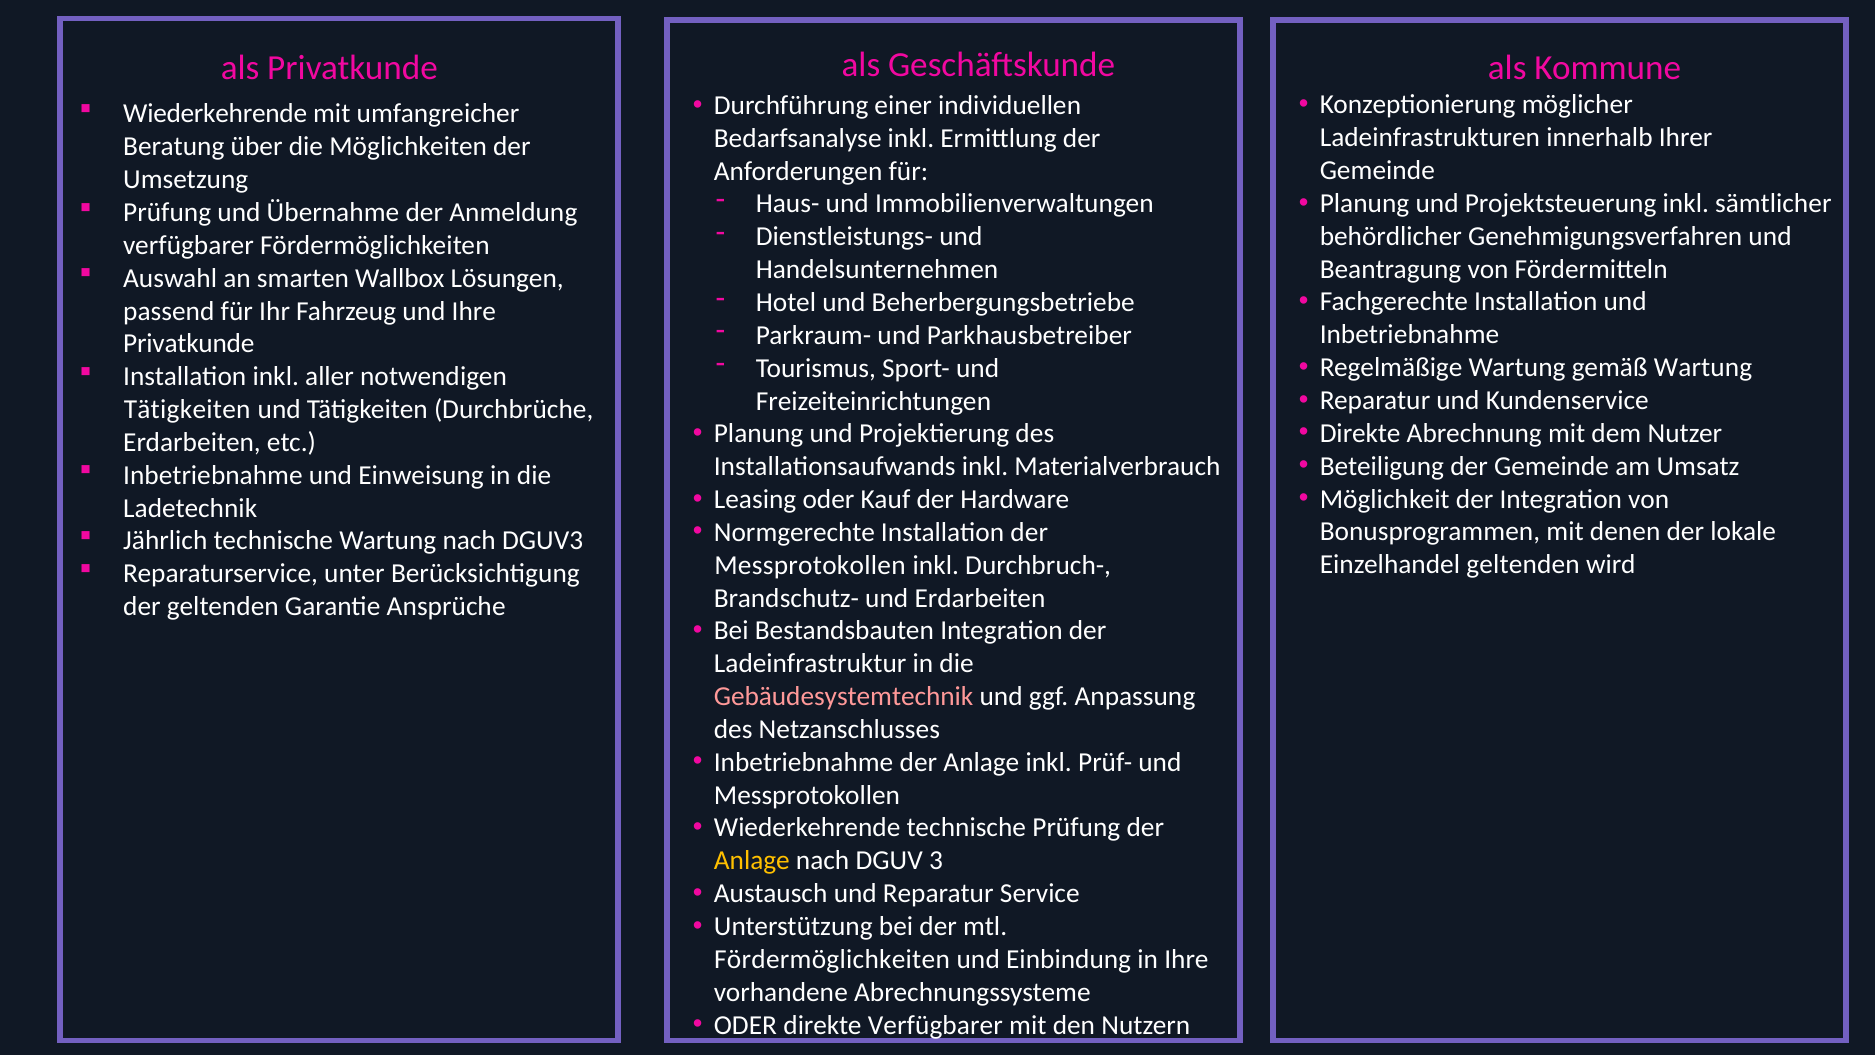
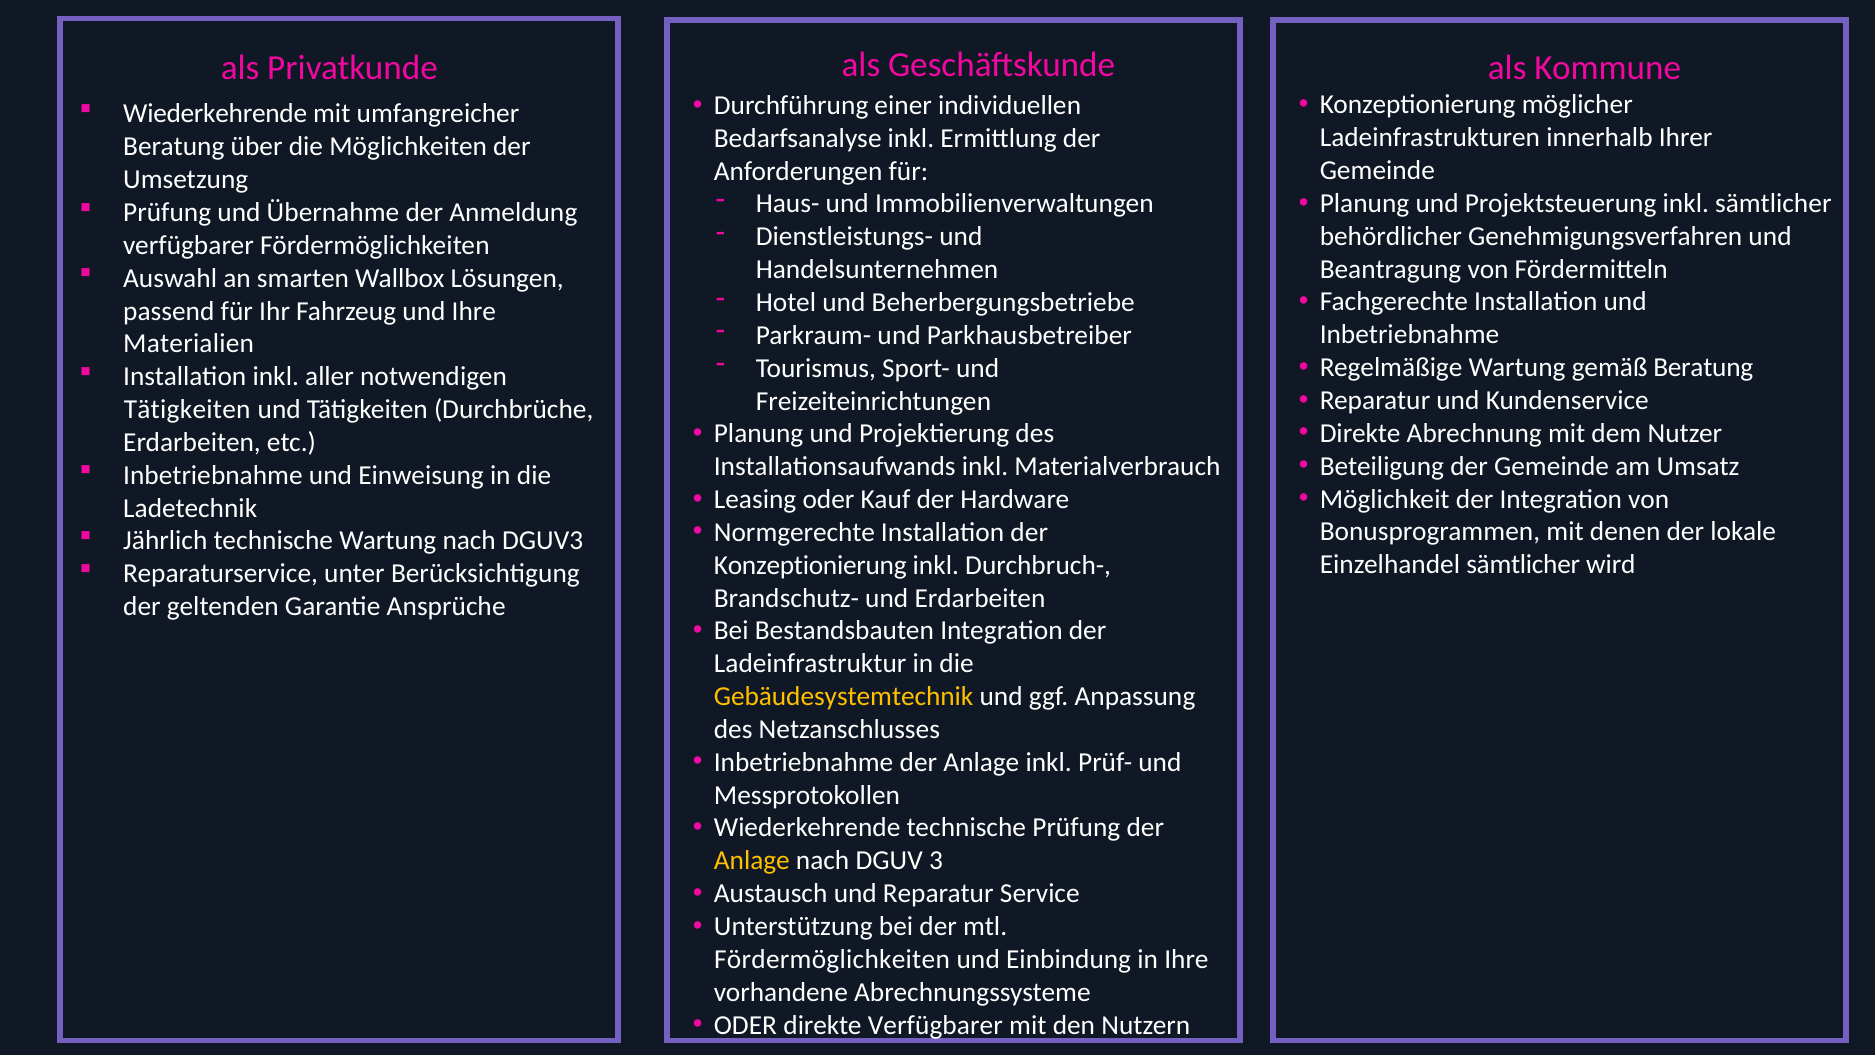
Privatkunde: Privatkunde -> Materialien (189, 344)
gemäß Wartung: Wartung -> Beratung (1703, 368)
Einzelhandel geltenden: geltenden -> sämtlicher (1523, 564)
Messprotokollen: Messprotokollen -> Konzeptionierung (810, 565)
Gebäudesystemtechnik colour: pink -> yellow (844, 696)
